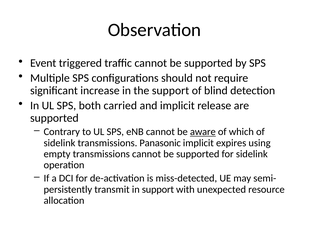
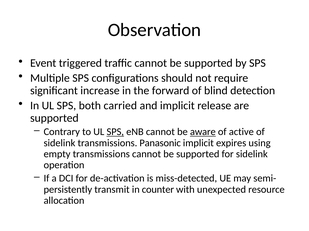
the support: support -> forward (171, 91)
SPS underline: none -> present (115, 132)
which: which -> active (241, 132)
in support: support -> counter (158, 190)
